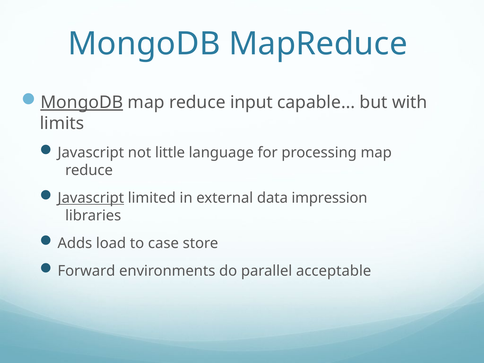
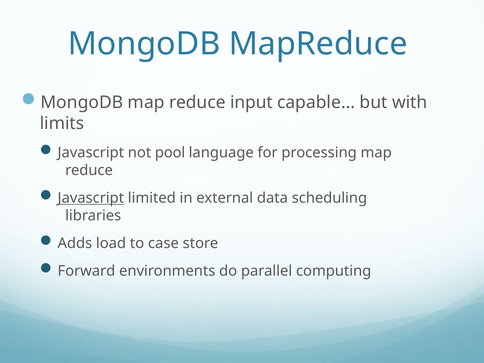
MongoDB underline: present -> none (82, 102)
little: little -> pool (170, 153)
impression: impression -> scheduling (329, 198)
acceptable: acceptable -> computing (334, 271)
